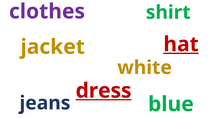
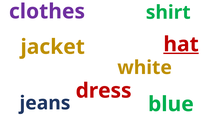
dress underline: present -> none (104, 91)
